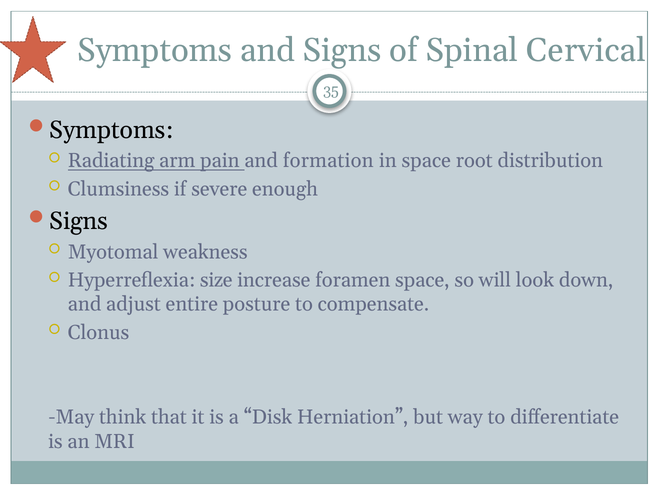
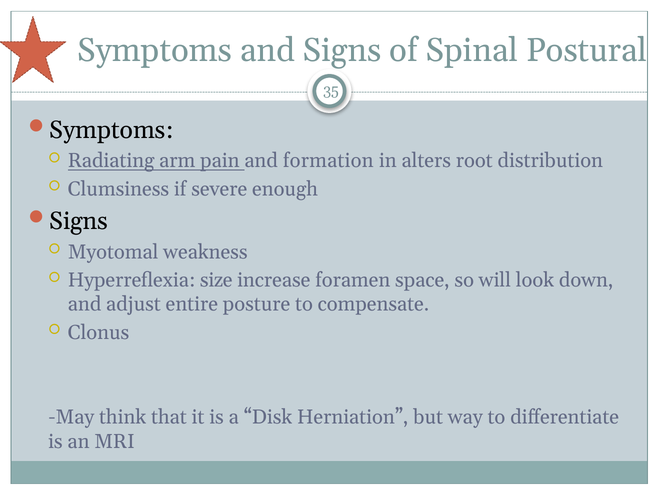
Cervical: Cervical -> Postural (587, 50)
in space: space -> alters (426, 161)
